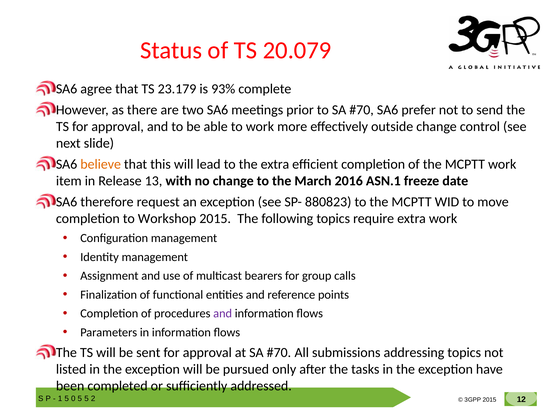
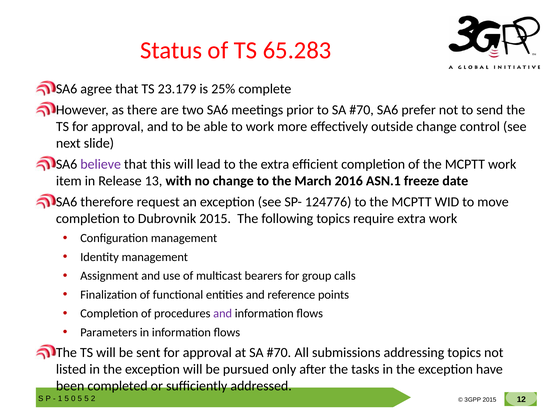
20.079: 20.079 -> 65.283 (297, 50)
93%: 93% -> 25% (223, 89)
believe colour: orange -> purple (101, 164)
880823: 880823 -> 124776 (328, 202)
Workshop: Workshop -> Dubrovnik (167, 219)
